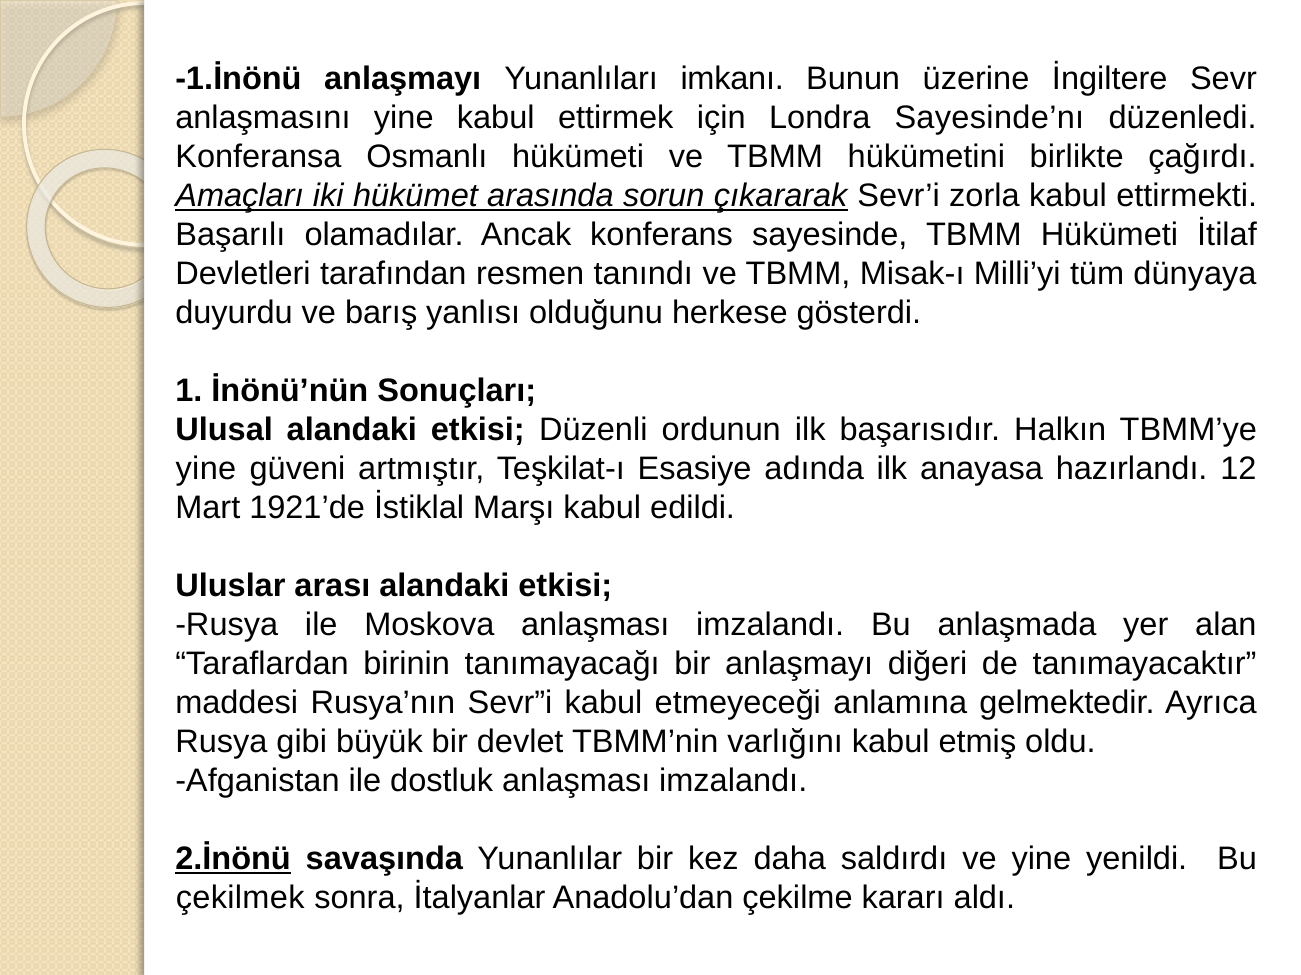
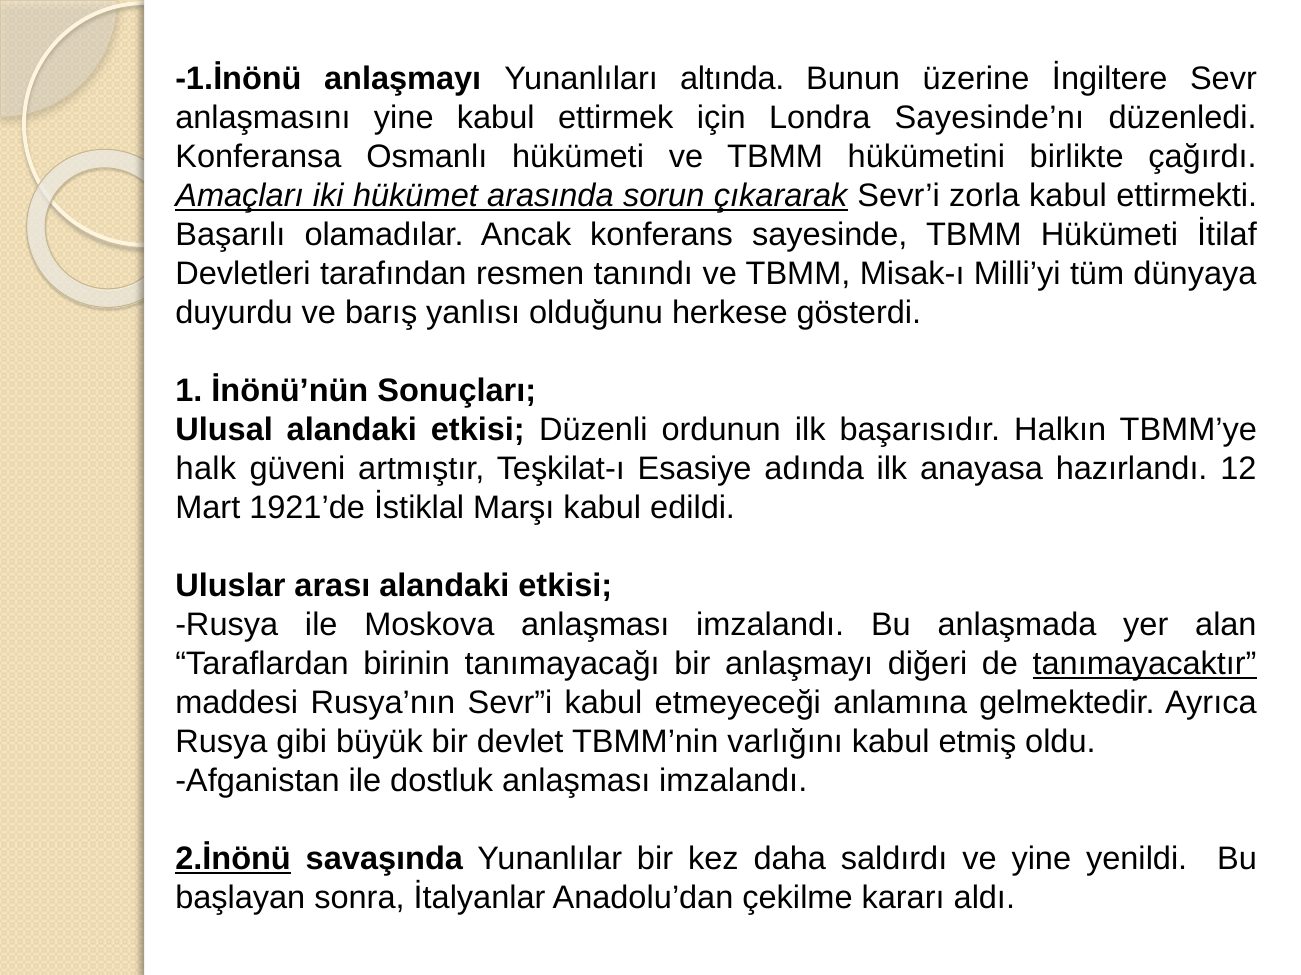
imkanı: imkanı -> altında (732, 79)
yine: yine -> halk (206, 469)
tanımayacaktır underline: none -> present (1145, 664)
çekilmek: çekilmek -> başlayan (240, 899)
